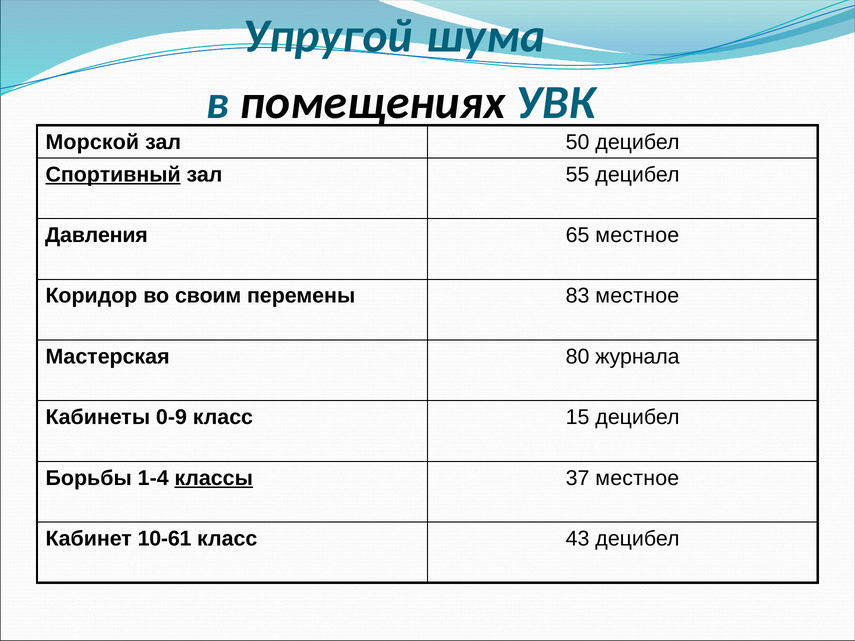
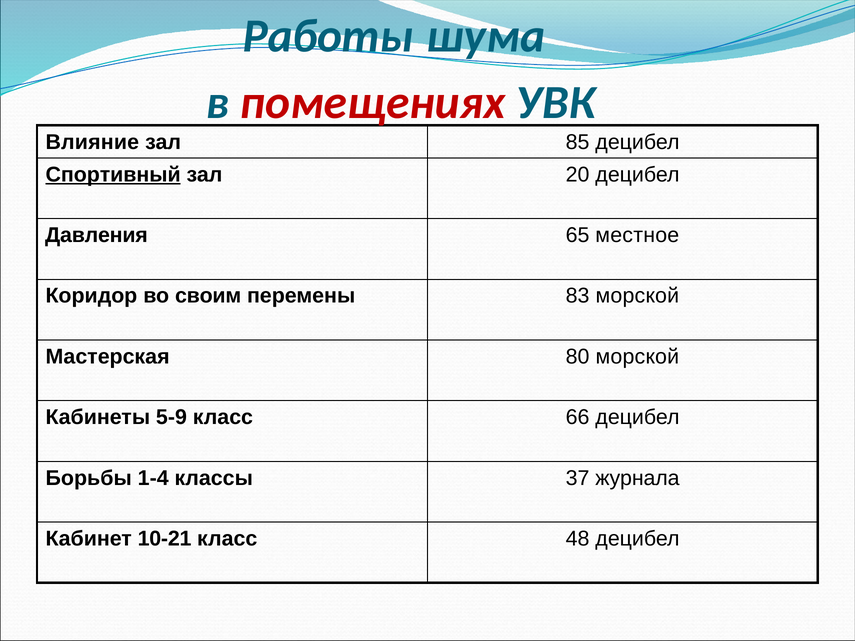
Упругой: Упругой -> Работы (328, 36)
помещениях colour: black -> red (373, 102)
Морской: Морской -> Влияние (92, 142)
50: 50 -> 85 (578, 142)
55: 55 -> 20 (578, 175)
83 местное: местное -> морской (637, 296)
80 журнала: журнала -> морской (637, 357)
0-9: 0-9 -> 5-9 (171, 417)
15: 15 -> 66 (578, 417)
классы underline: present -> none (214, 478)
37 местное: местное -> журнала (637, 478)
10-61: 10-61 -> 10-21 (165, 539)
43: 43 -> 48 (578, 539)
